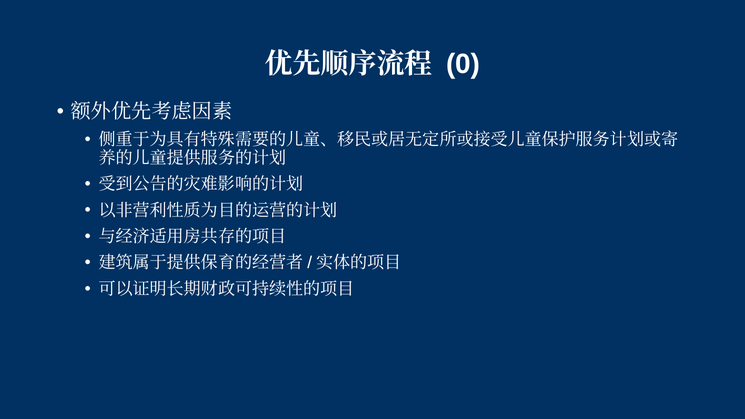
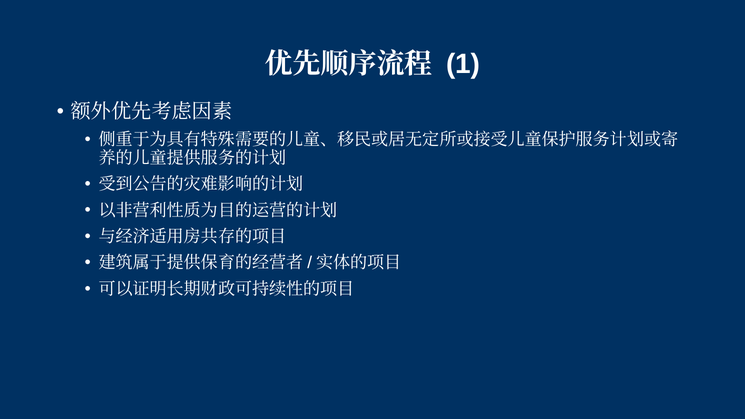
0: 0 -> 1 (463, 64)
